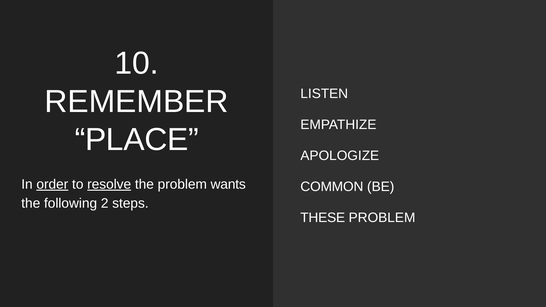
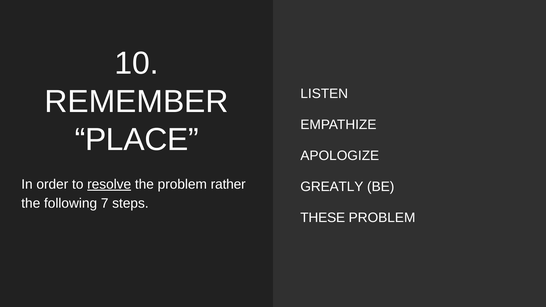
order underline: present -> none (52, 184)
wants: wants -> rather (228, 184)
COMMON: COMMON -> GREATLY (332, 187)
2: 2 -> 7 (105, 203)
